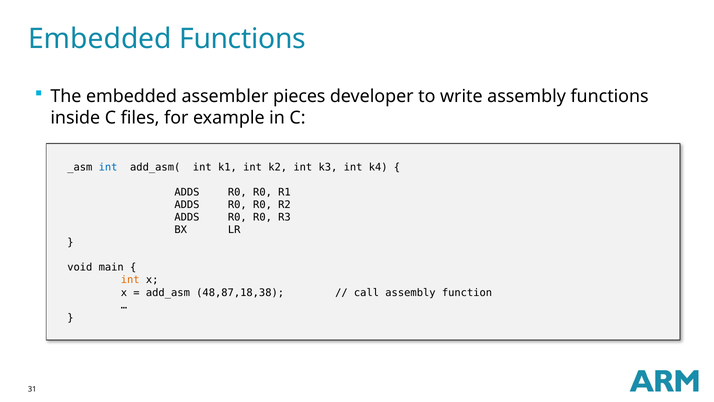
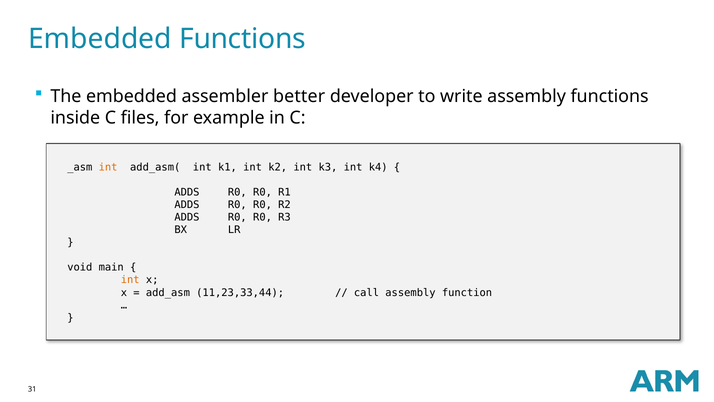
pieces: pieces -> better (299, 96)
int colour: blue -> orange (108, 167)
48,87,18,38: 48,87,18,38 -> 11,23,33,44 (240, 292)
